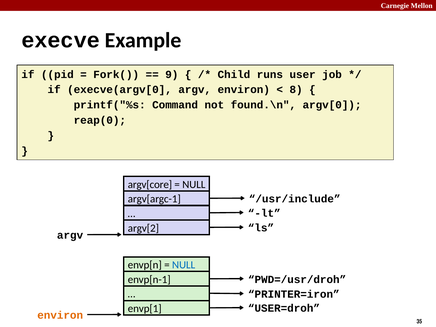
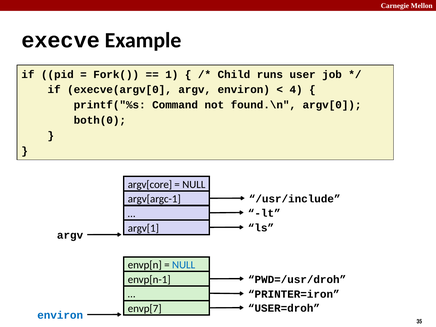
9: 9 -> 1 (172, 74)
8: 8 -> 4 (296, 90)
reap(0: reap(0 -> both(0 (100, 120)
argv[2: argv[2 -> argv[1 (143, 228)
envp[1: envp[1 -> envp[7 (145, 309)
environ colour: orange -> blue (60, 315)
